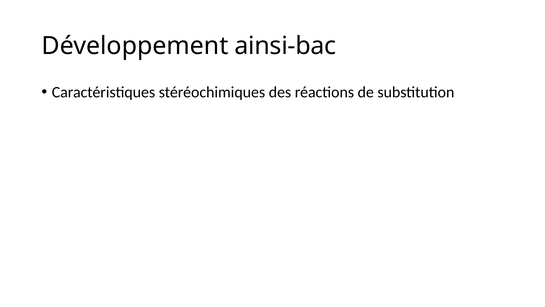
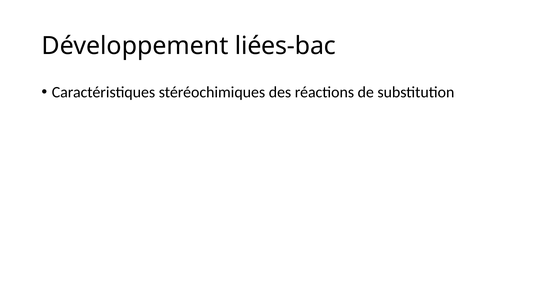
ainsi-bac: ainsi-bac -> liées-bac (285, 46)
